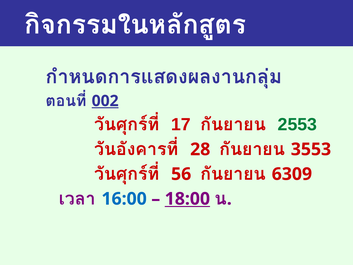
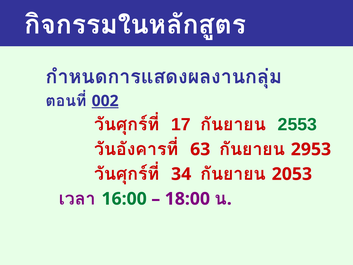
28: 28 -> 63 (200, 149)
3553: 3553 -> 2953 (311, 149)
56: 56 -> 34 (181, 174)
6309: 6309 -> 2053 (292, 174)
16:00 colour: blue -> green (124, 199)
18:00 underline: present -> none (187, 199)
